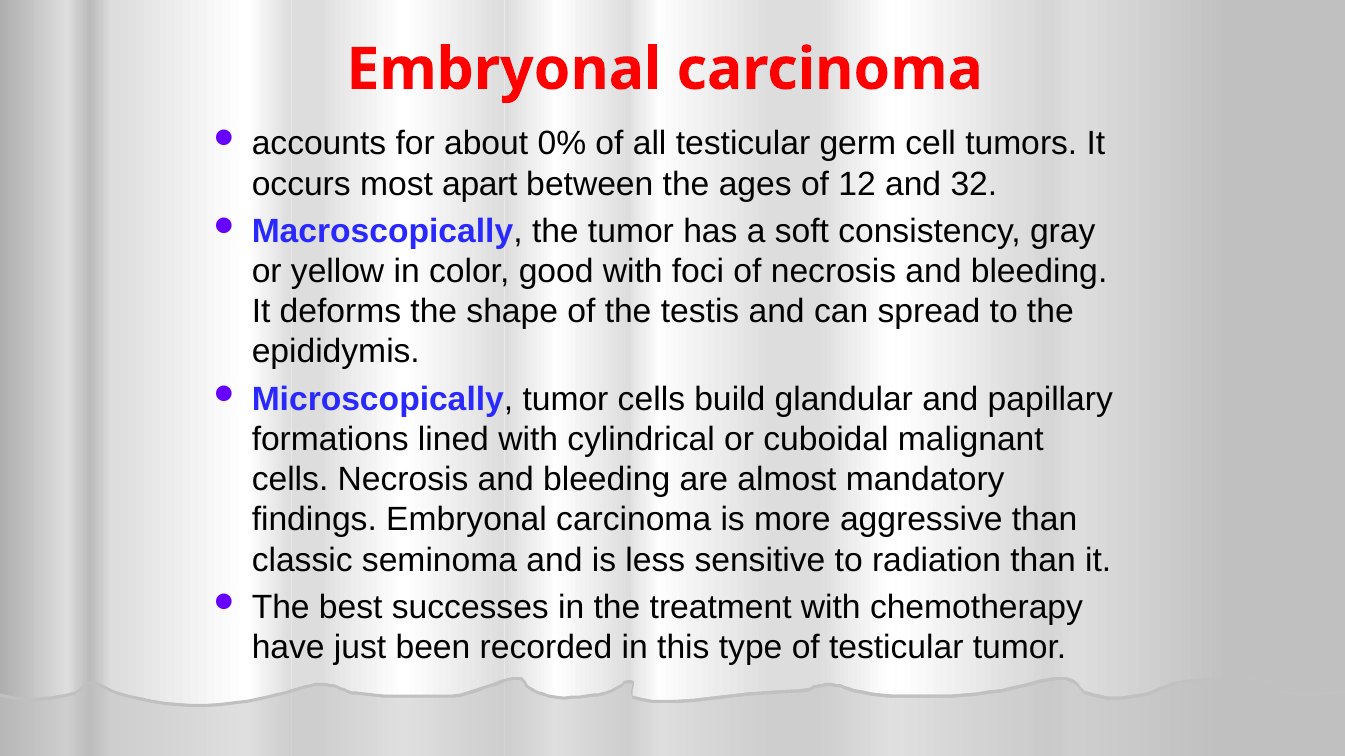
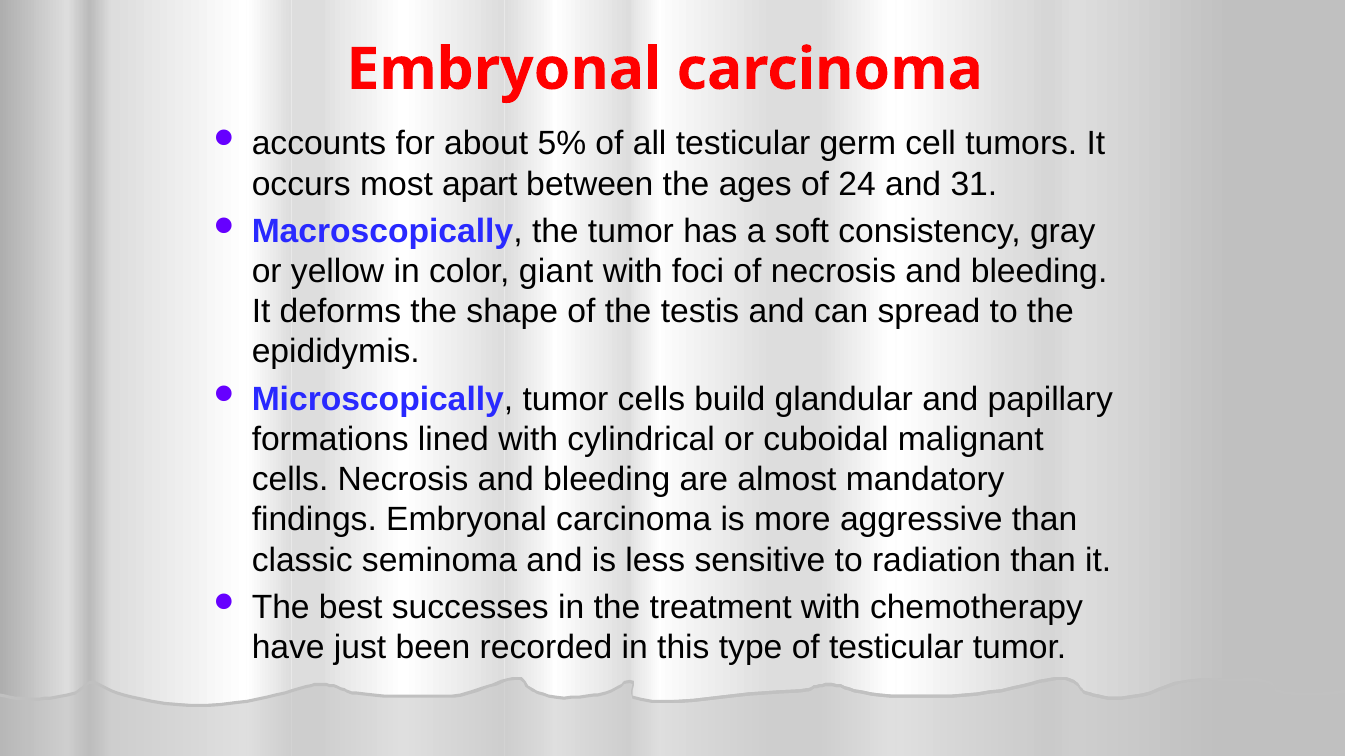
0%: 0% -> 5% (562, 144)
12: 12 -> 24 (857, 184)
32: 32 -> 31 (974, 184)
good: good -> giant (556, 271)
